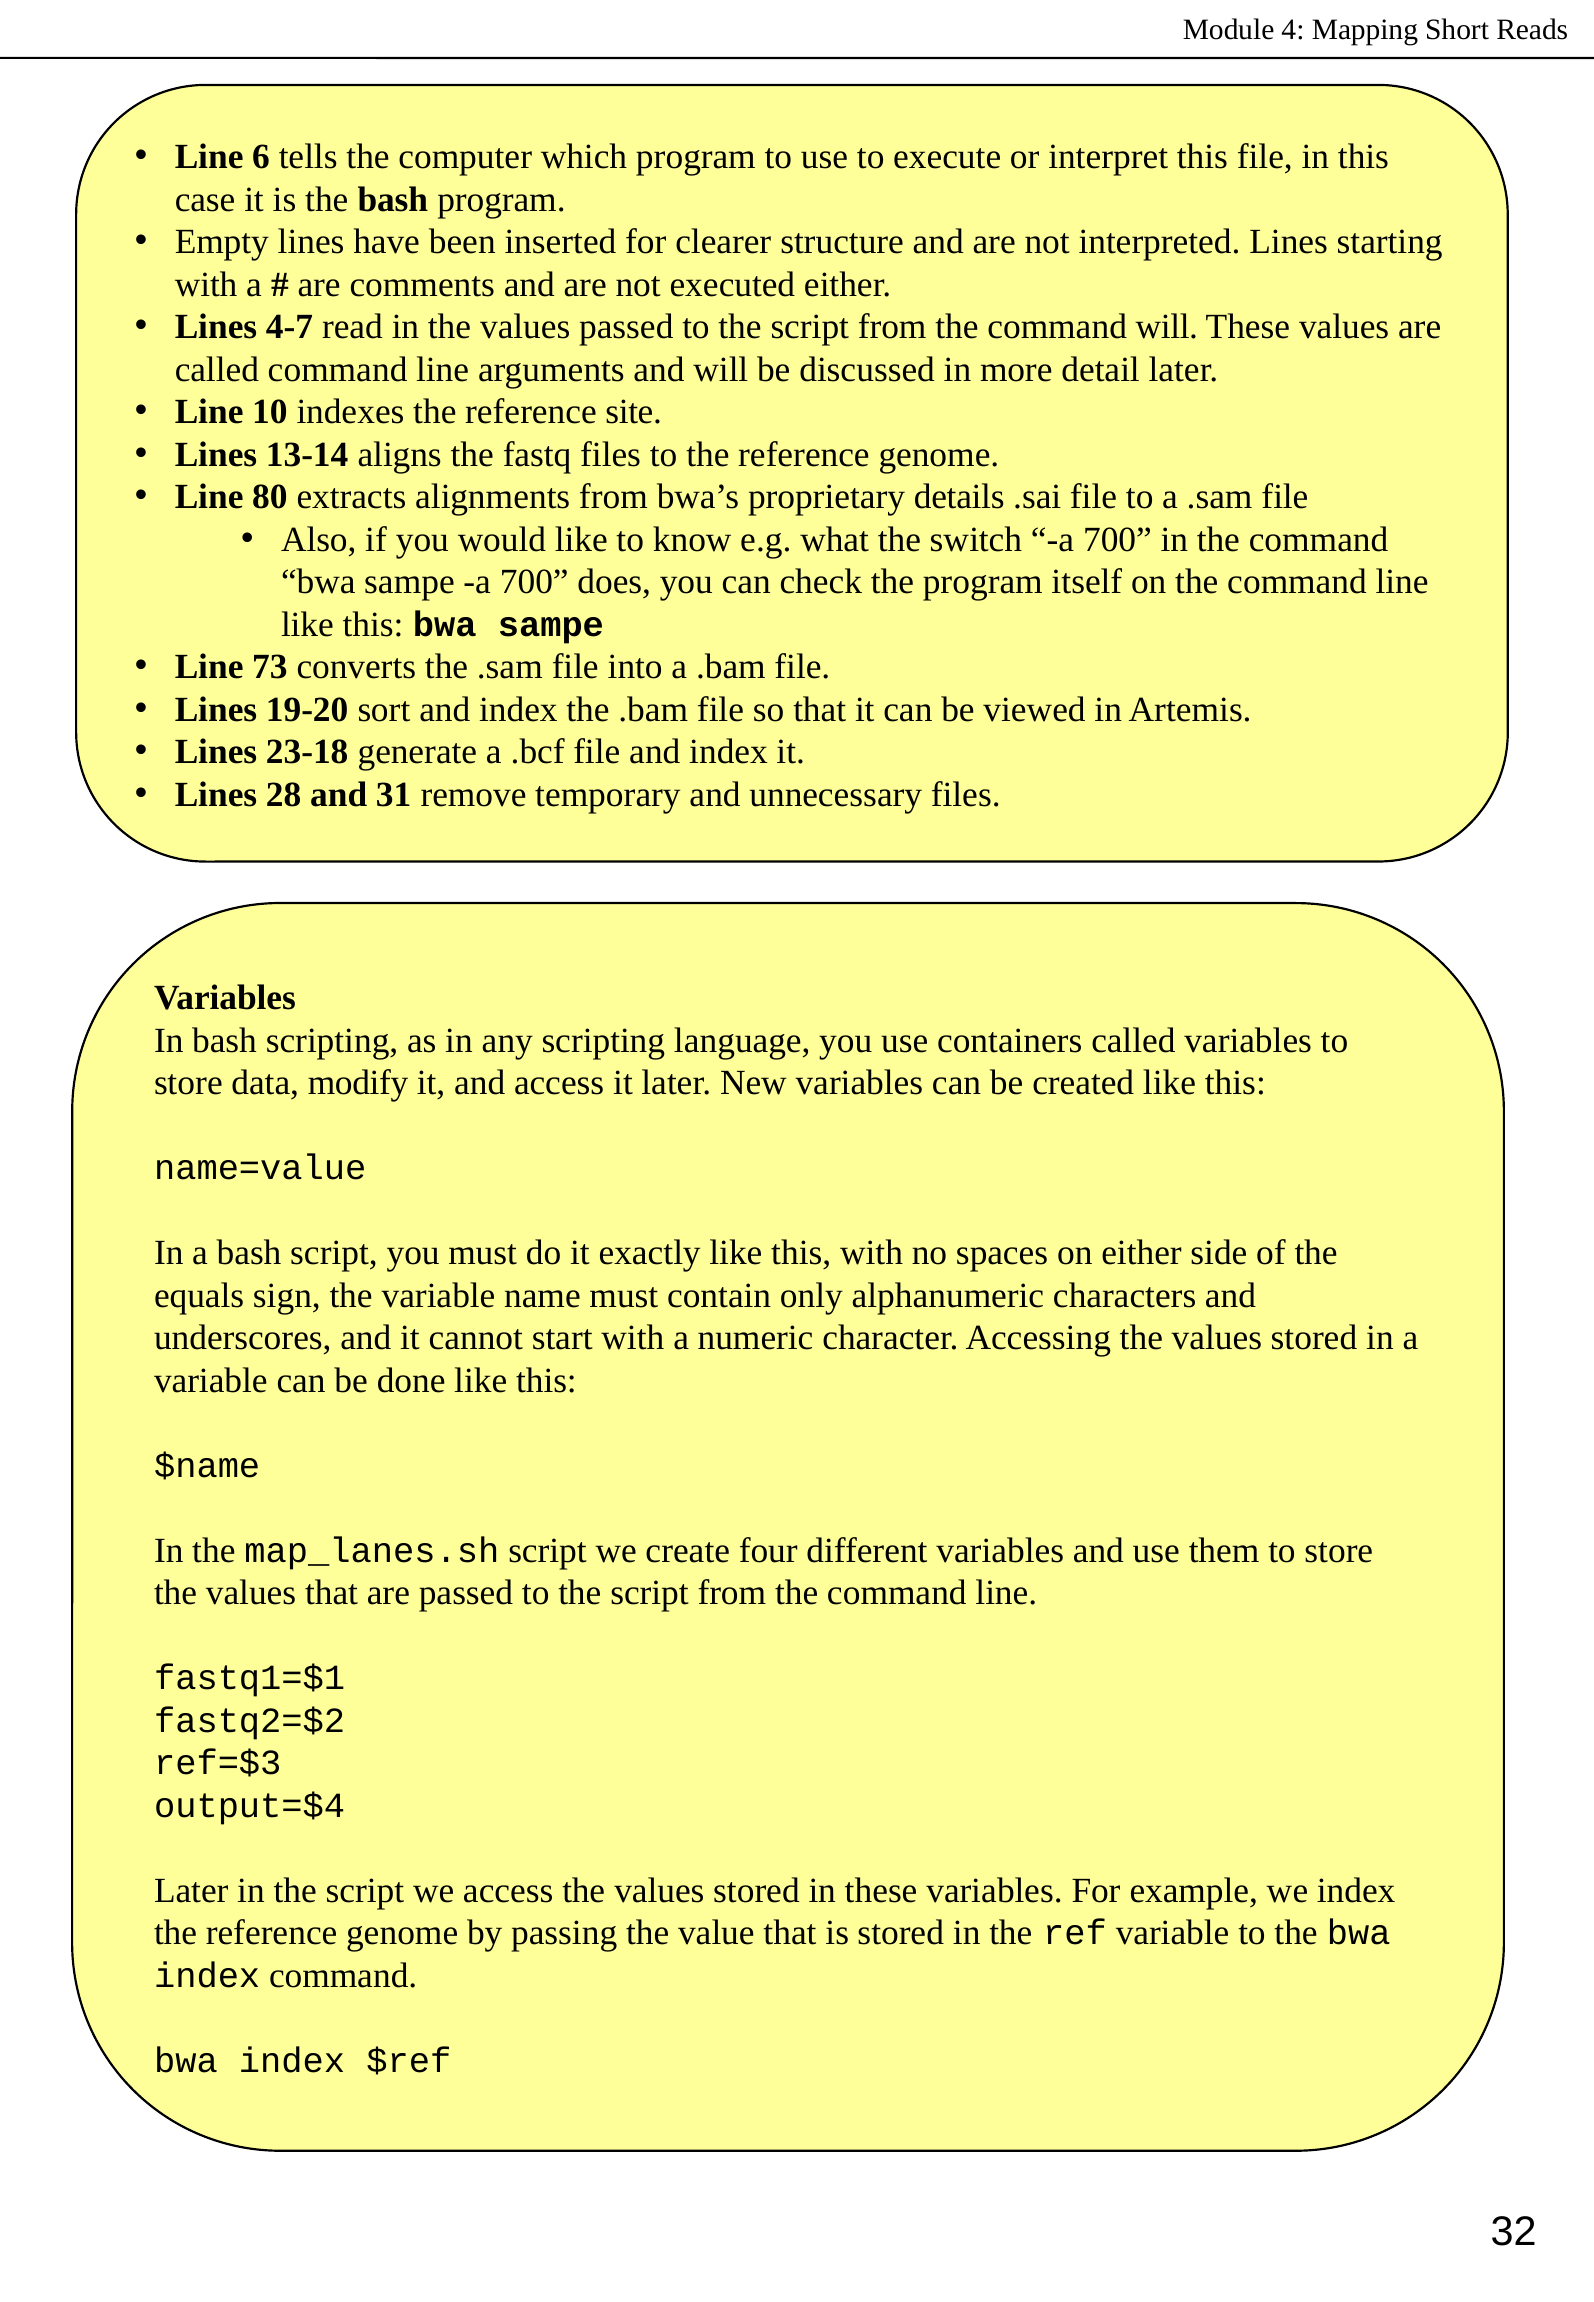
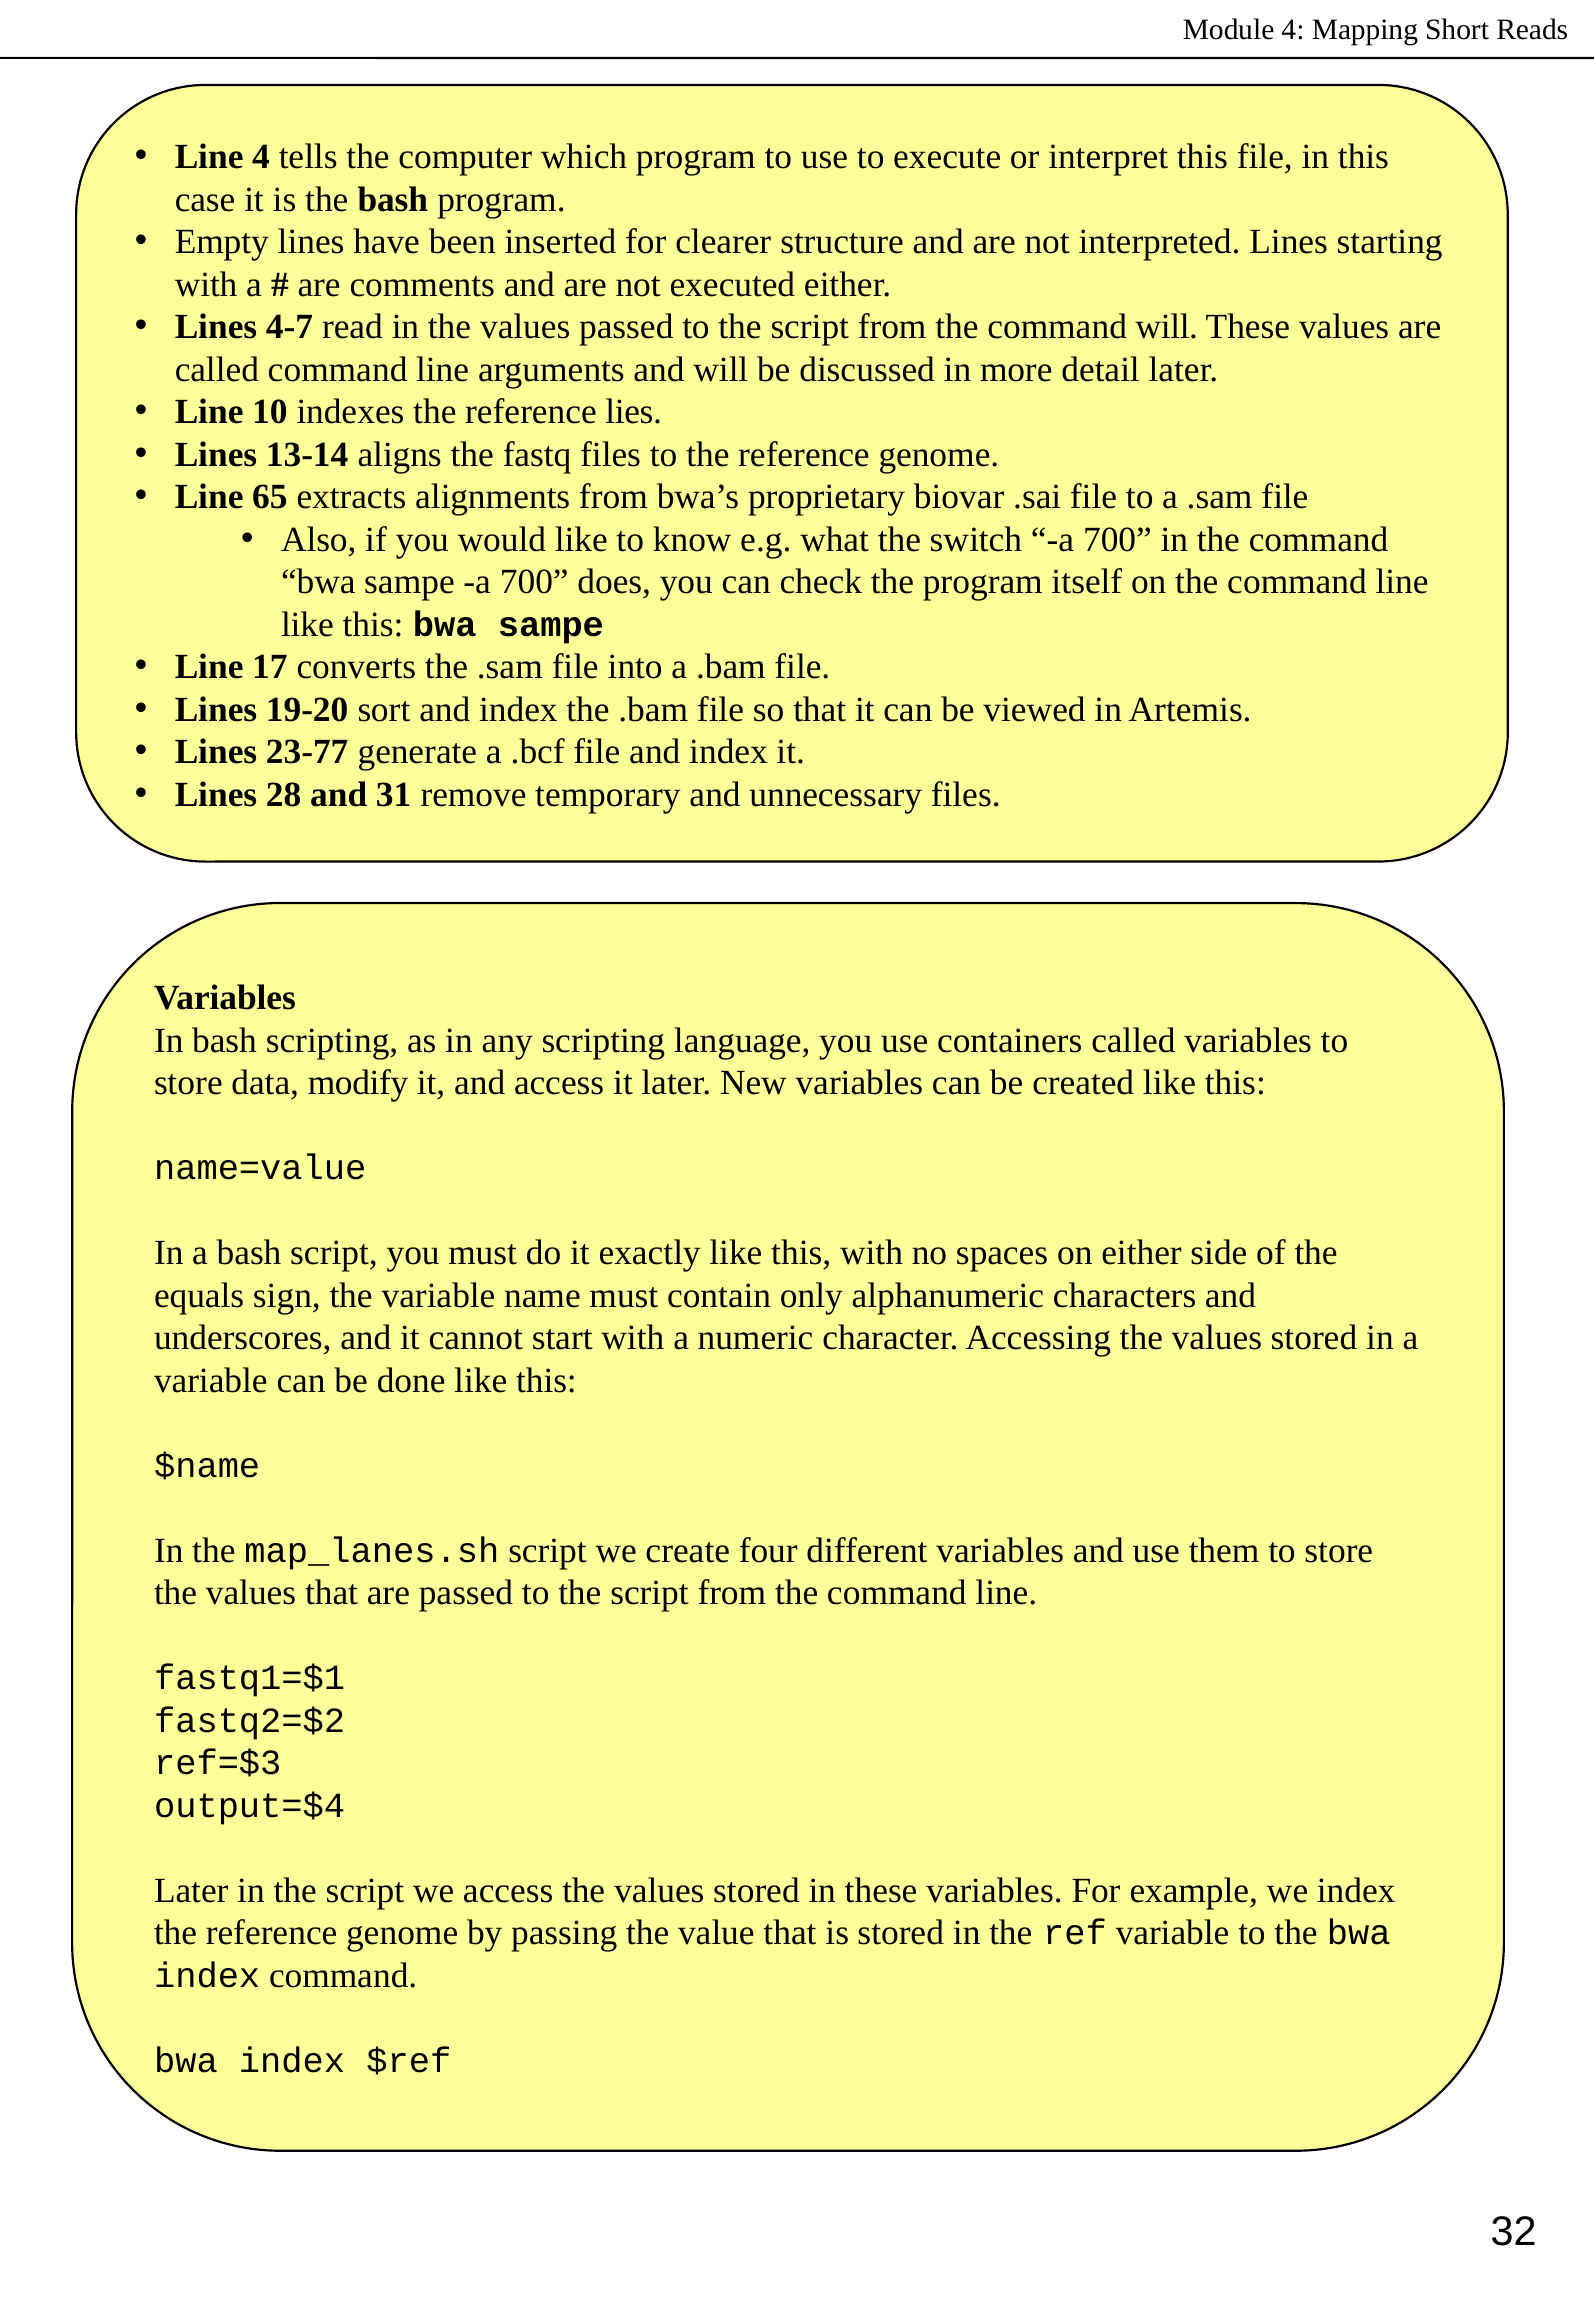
Line 6: 6 -> 4 (261, 157)
site: site -> lies (634, 412)
80: 80 -> 65 (270, 497)
details: details -> biovar (959, 497)
73: 73 -> 17 (270, 667)
23-18: 23-18 -> 23-77 (307, 752)
